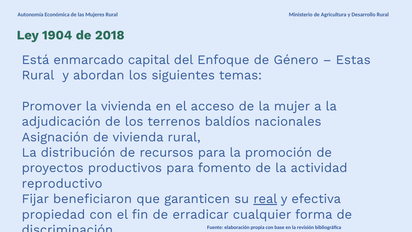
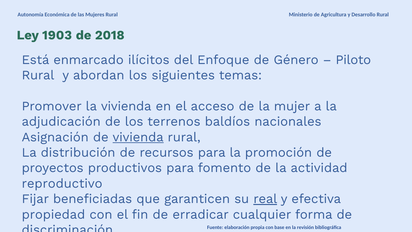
1904: 1904 -> 1903 (57, 35)
capital: capital -> ilícitos (149, 60)
Estas: Estas -> Piloto (353, 60)
vivienda underline: none -> present (138, 137)
beneficiaron: beneficiaron -> beneficiadas (93, 199)
